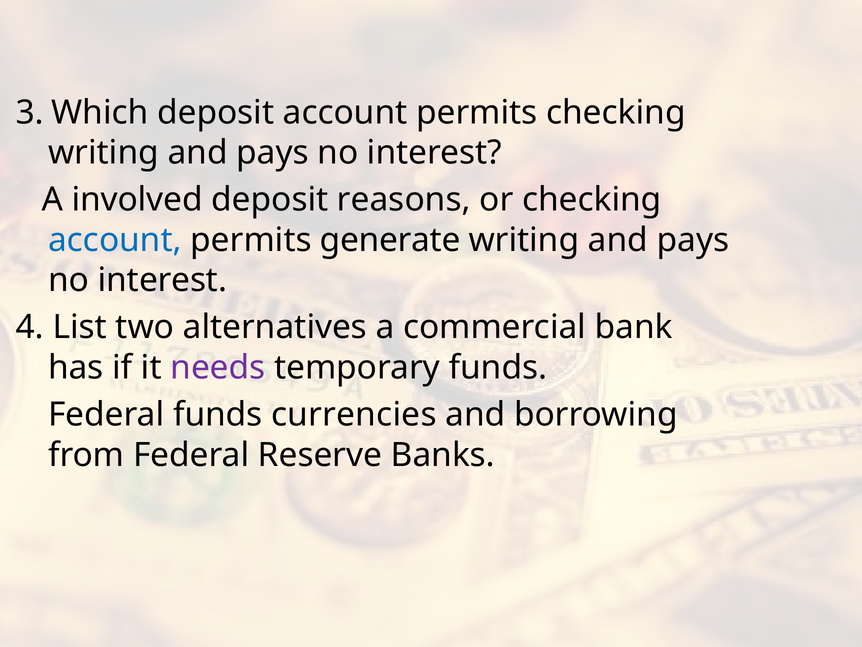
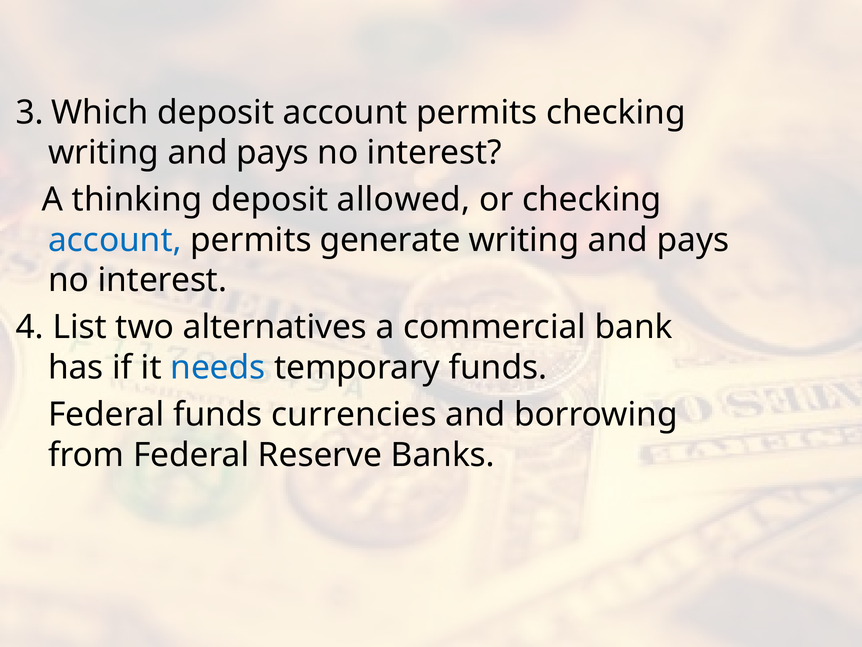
involved: involved -> thinking (137, 200)
reasons: reasons -> allowed (404, 200)
needs colour: purple -> blue (218, 367)
